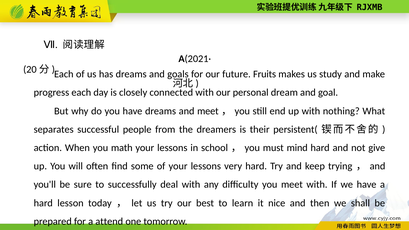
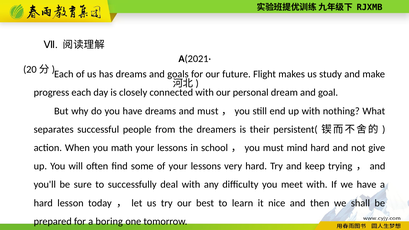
Fruits: Fruits -> Flight (265, 74)
and meet: meet -> must (208, 111)
attend: attend -> boring (109, 221)
